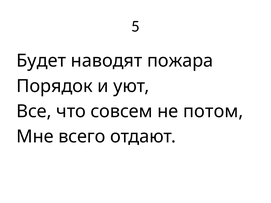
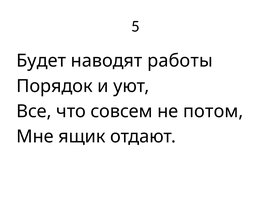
пожара: пожара -> работы (180, 61)
всего: всего -> ящик (82, 137)
